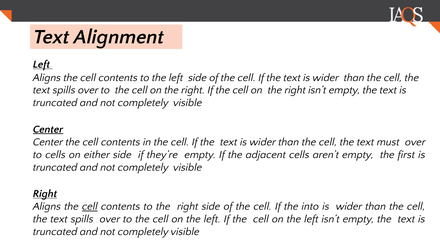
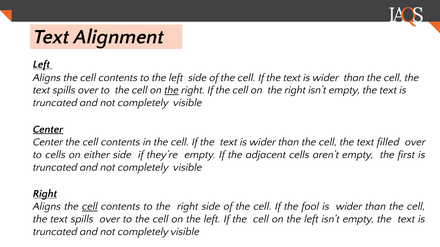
the underline: none -> present (171, 90)
must: must -> filled (388, 142)
into: into -> fool (310, 207)
